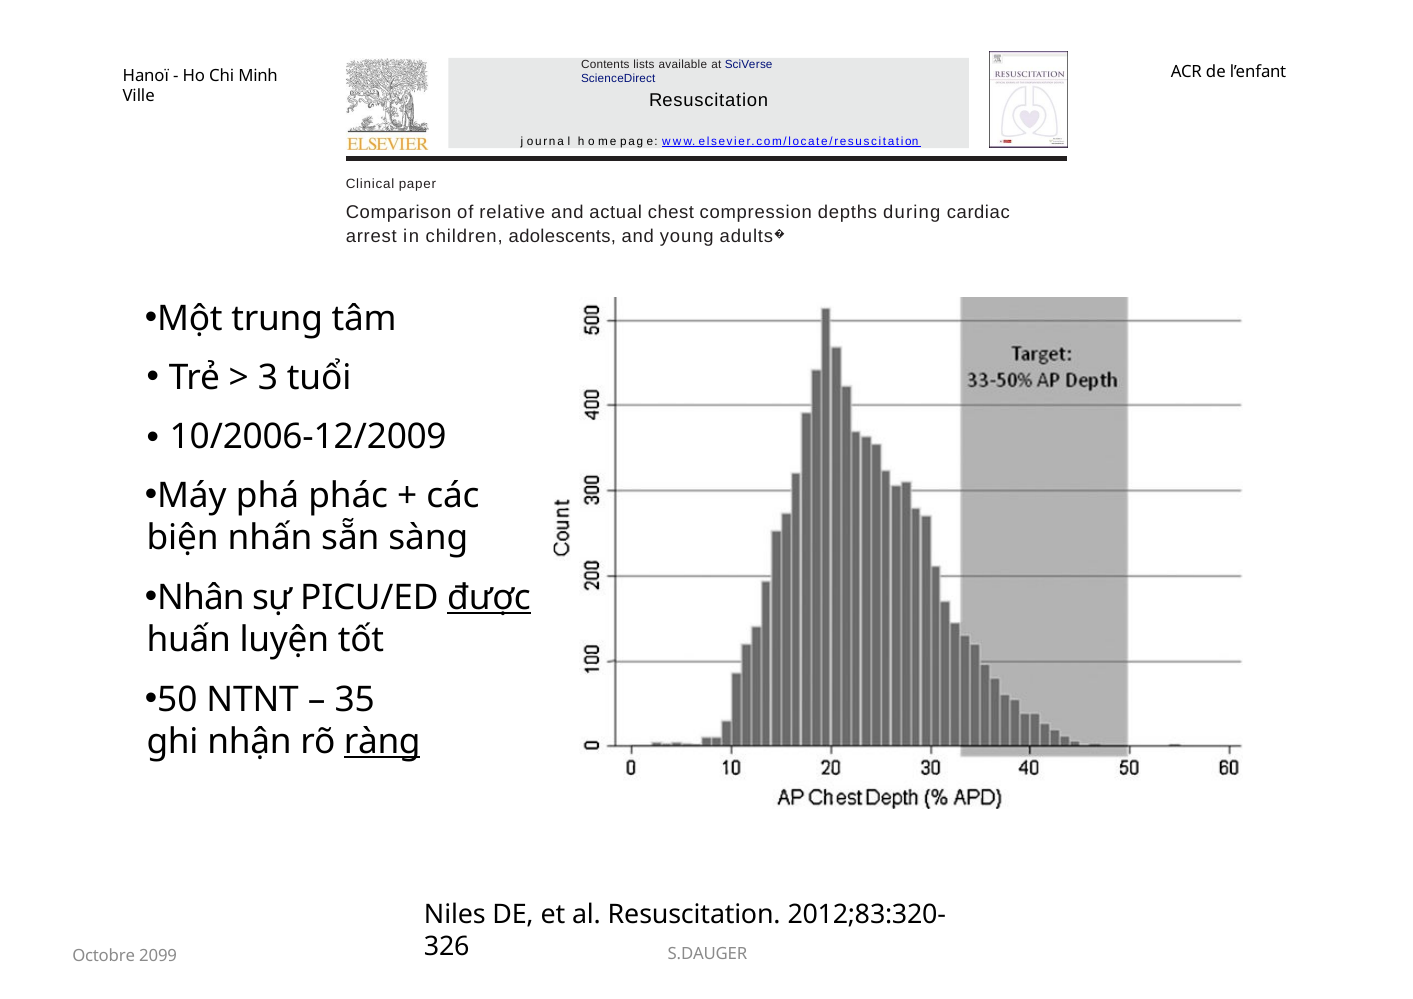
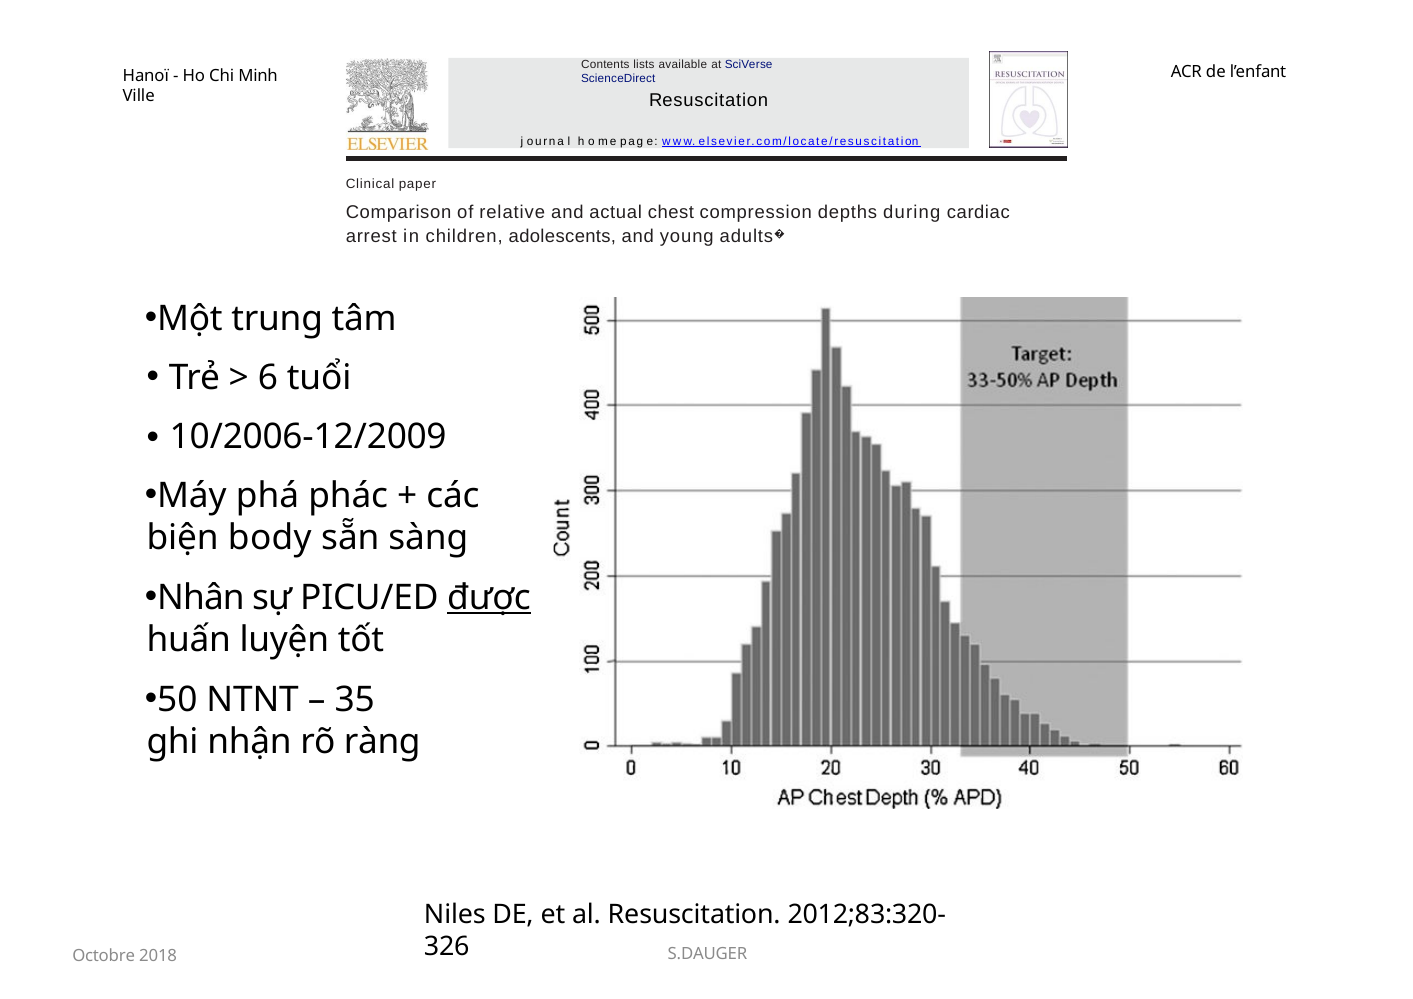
3: 3 -> 6 (268, 378)
nhấn: nhấn -> body (270, 538)
ràng underline: present -> none (382, 741)
2099: 2099 -> 2018 (158, 956)
